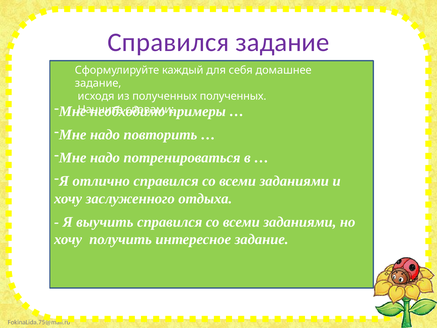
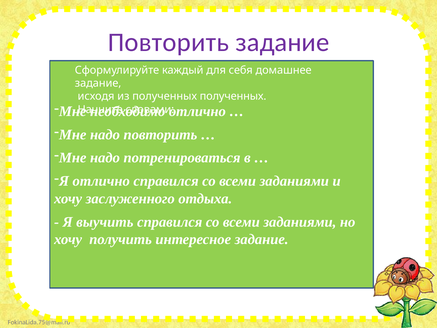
Справился: Справился -> Повторить (168, 42)
примеры: примеры -> отлично (197, 111)
